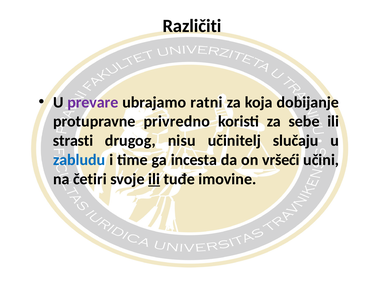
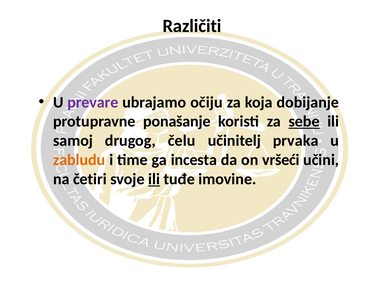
ratni: ratni -> očiju (206, 102)
privredno: privredno -> ponašanje (177, 121)
sebe underline: none -> present (304, 121)
strasti: strasti -> samoj (73, 141)
nisu: nisu -> čelu (182, 141)
slučaju: slučaju -> prvaka (296, 141)
zabludu colour: blue -> orange (79, 160)
